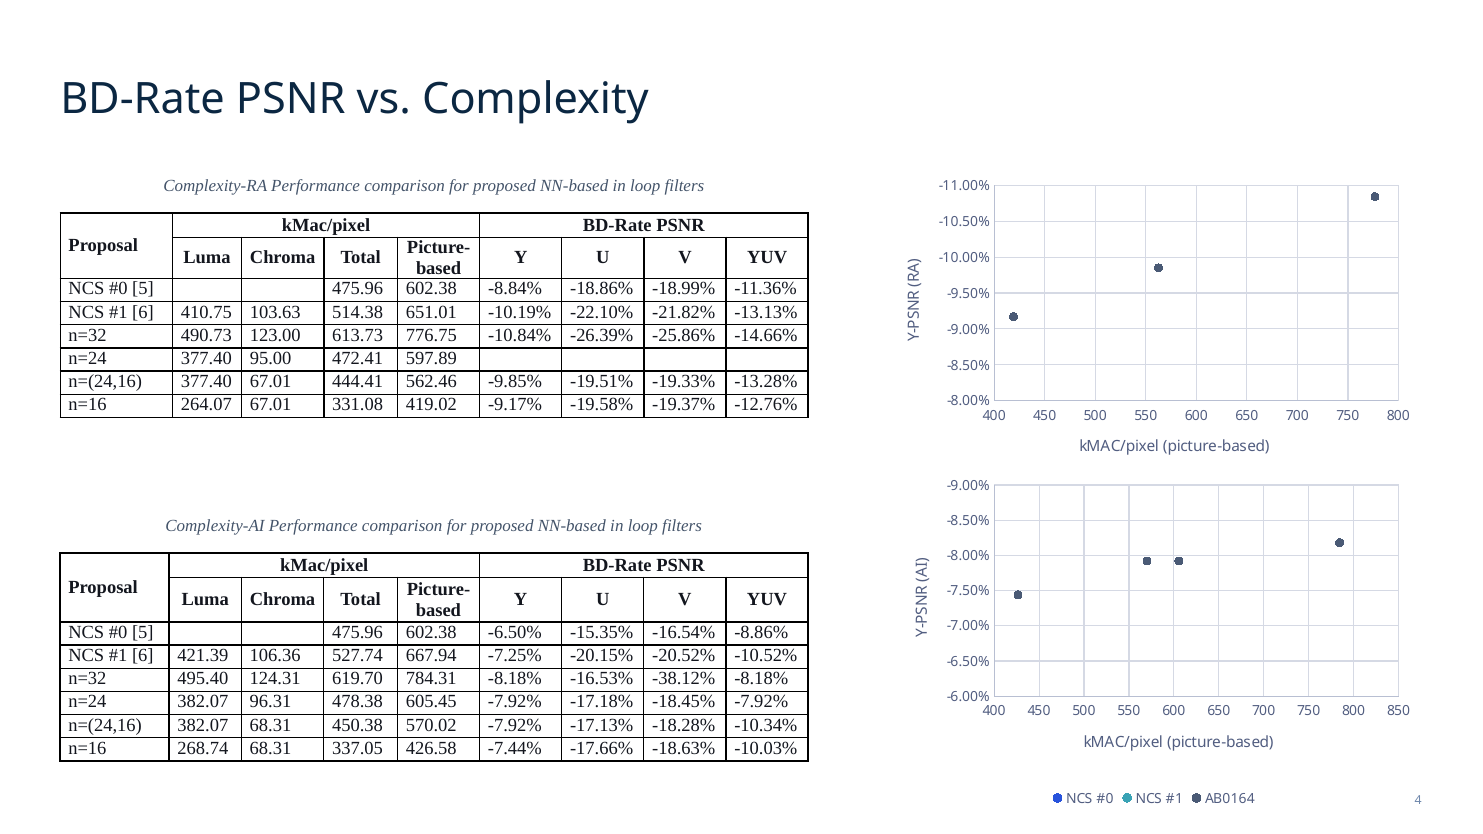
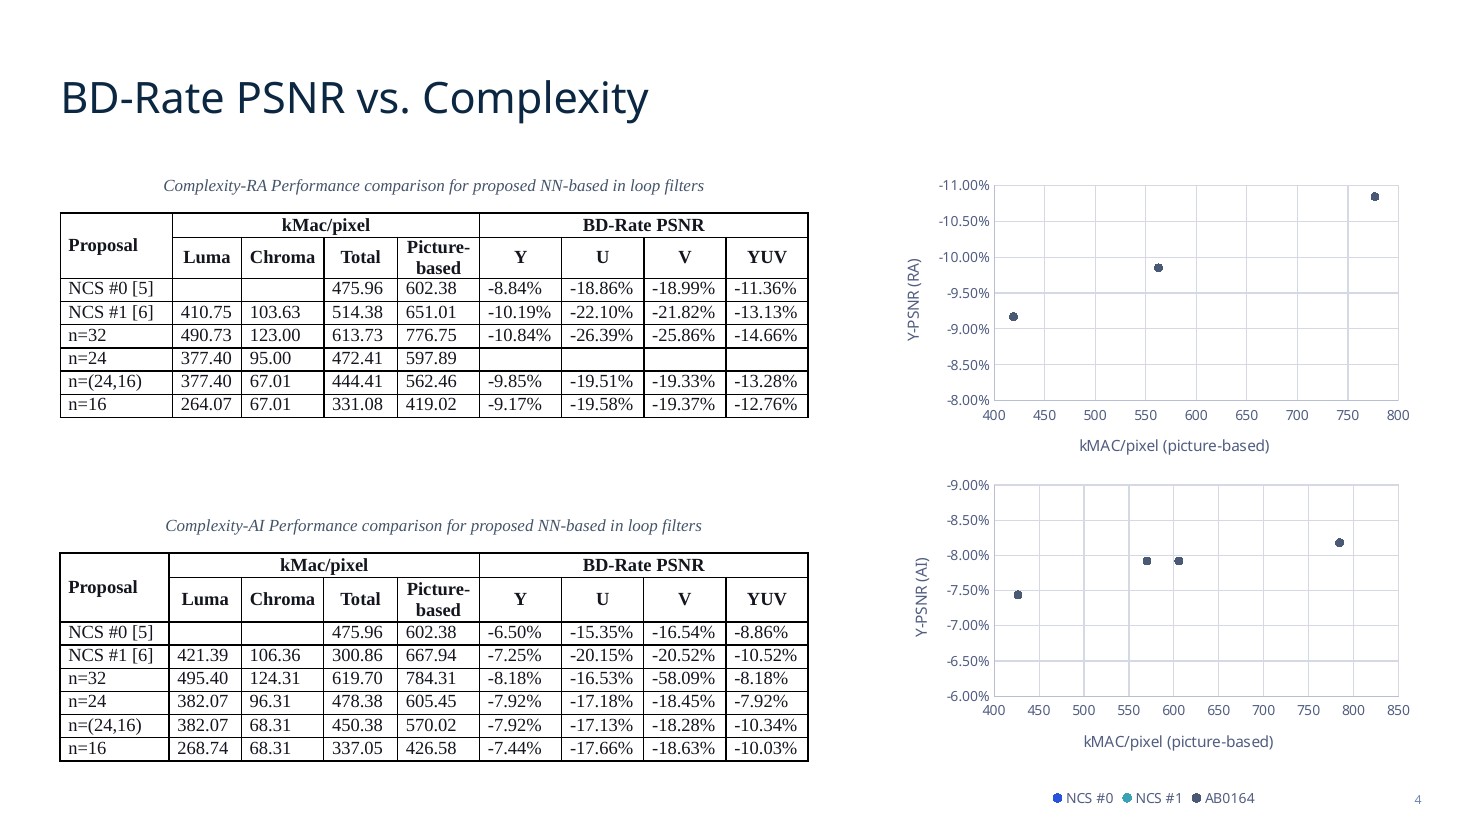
527.74: 527.74 -> 300.86 (358, 656)
-38.12%: -38.12% -> -58.09% (684, 679)
